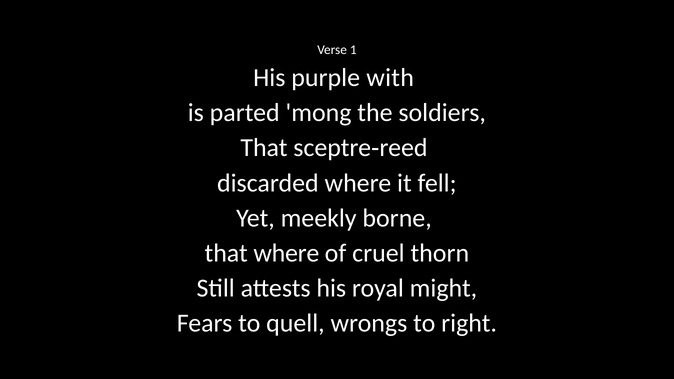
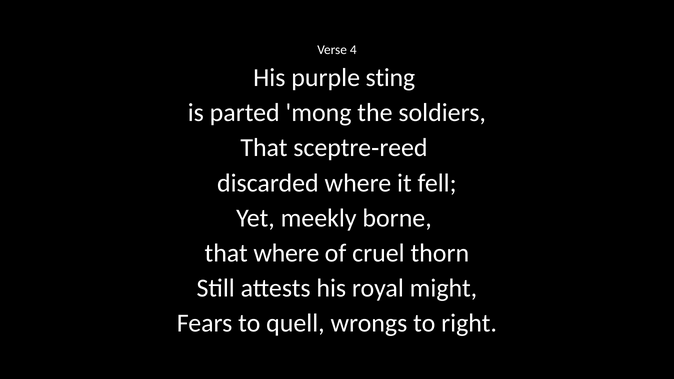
1: 1 -> 4 (353, 50)
with: with -> sting (390, 78)
